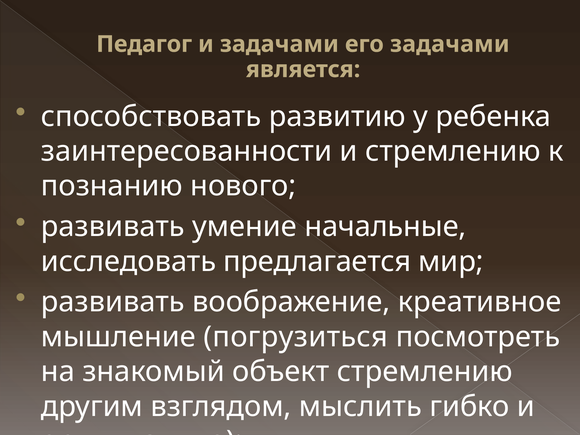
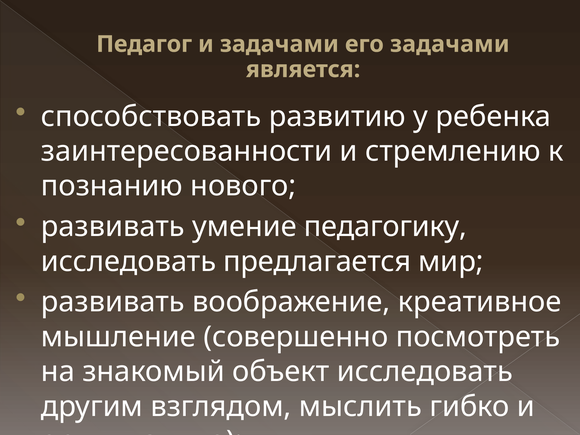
начальные: начальные -> педагогику (385, 227)
погрузиться: погрузиться -> совершенно (296, 337)
объект стремлению: стремлению -> исследовать (425, 372)
